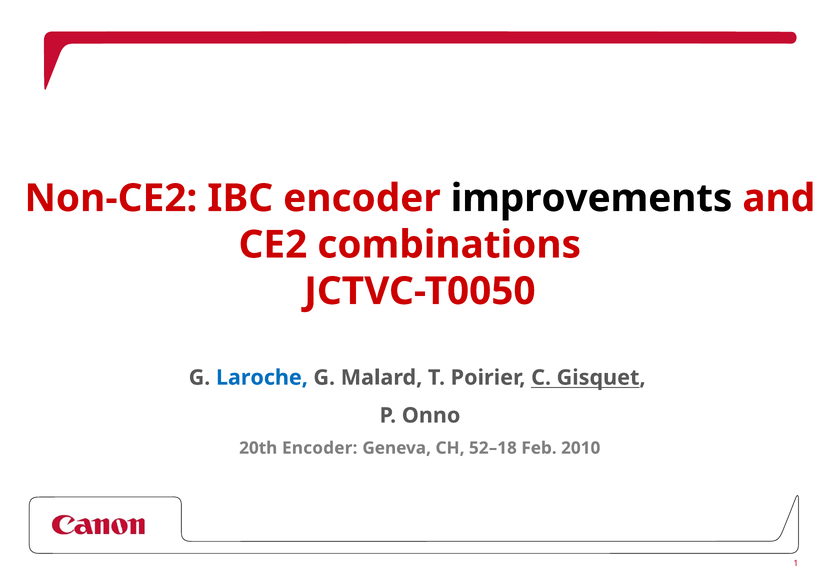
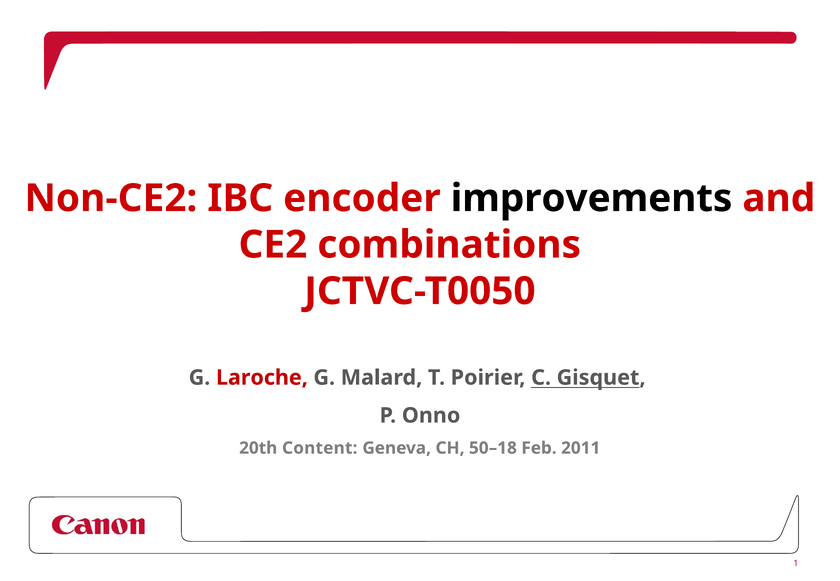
Laroche colour: blue -> red (262, 378)
20th Encoder: Encoder -> Content (320, 448)
52–18: 52–18 -> 50–18 (493, 448)
2010: 2010 -> 2011 (581, 448)
